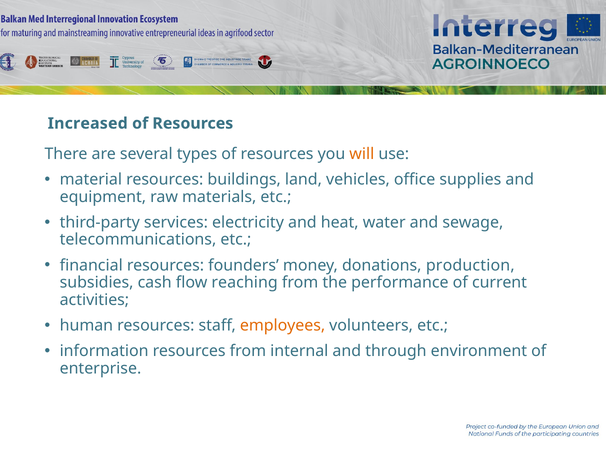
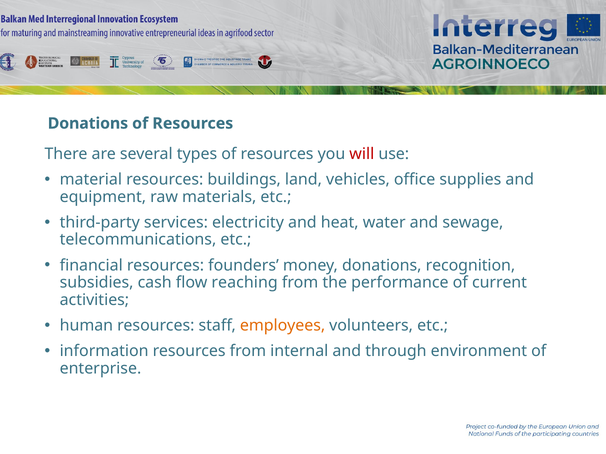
Increased: Increased -> Donations (88, 124)
will colour: orange -> red (362, 154)
production: production -> recognition (470, 266)
